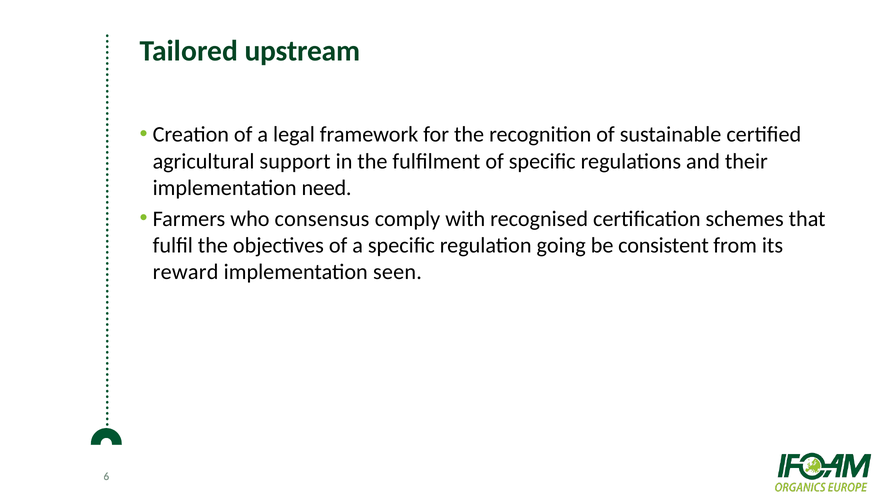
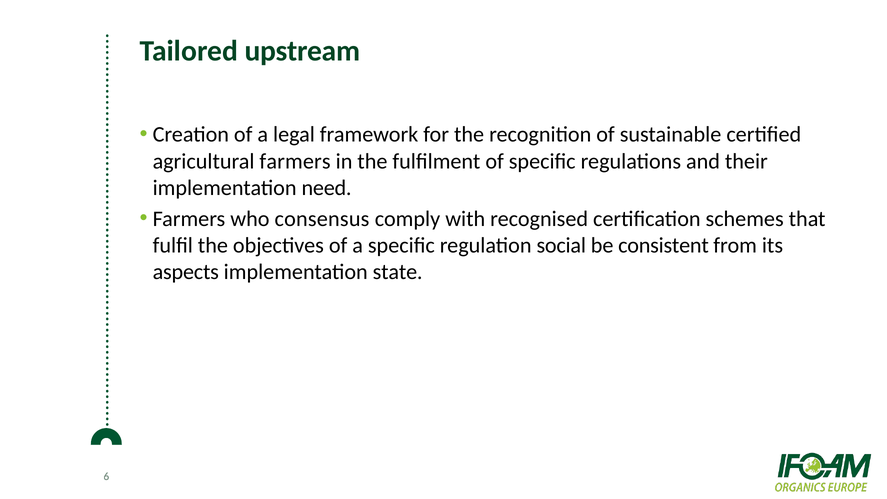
agricultural support: support -> farmers (295, 161)
going: going -> social (561, 245)
reward: reward -> aspects (186, 272)
seen: seen -> state (398, 272)
